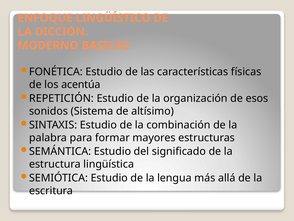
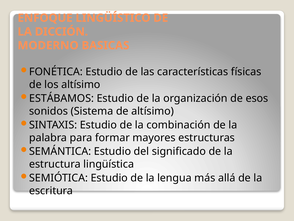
los acentúa: acentúa -> altísimo (81, 84)
REPETICIÓN: REPETICIÓN -> ESTÁBAMOS (62, 98)
